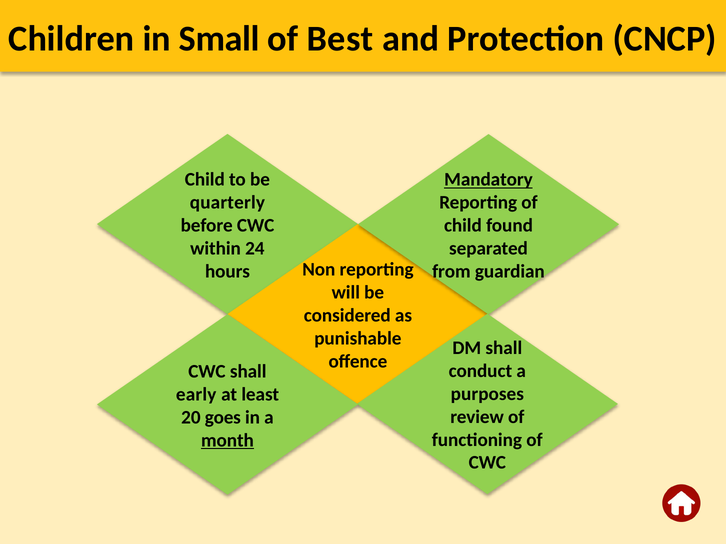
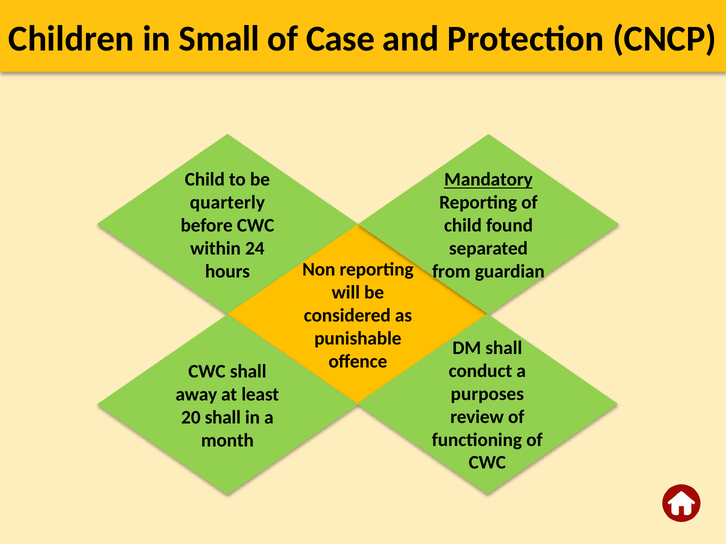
Best: Best -> Case (340, 39)
early: early -> away (196, 395)
20 goes: goes -> shall (223, 418)
month underline: present -> none (227, 441)
